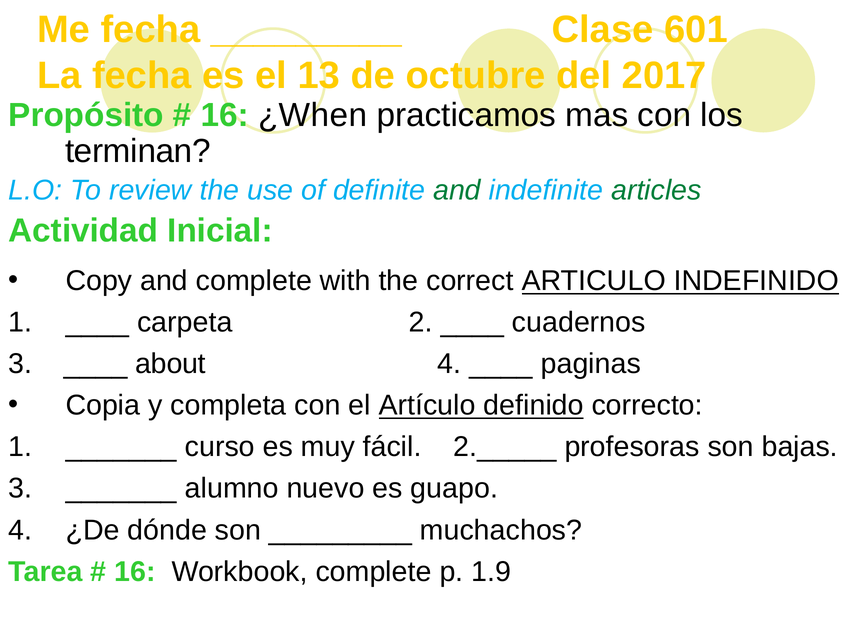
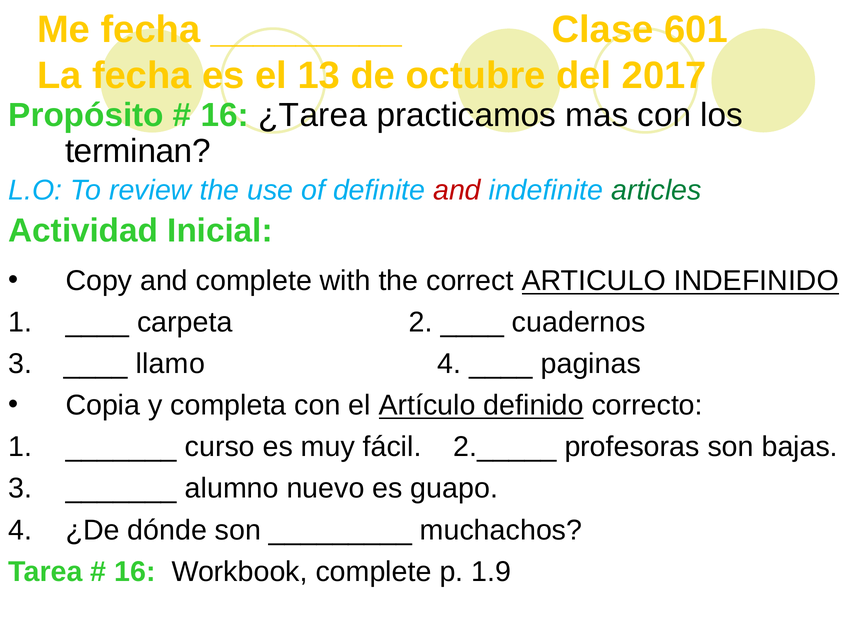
¿When: ¿When -> ¿Tarea (313, 115)
and colour: green -> red (457, 190)
about: about -> llamo (170, 364)
